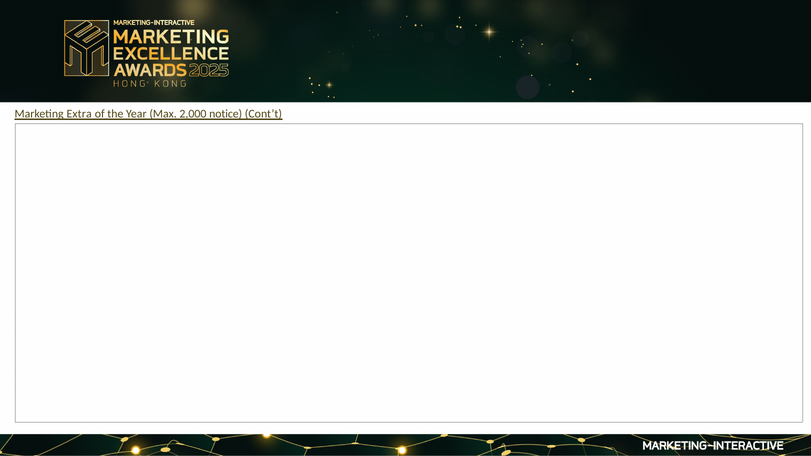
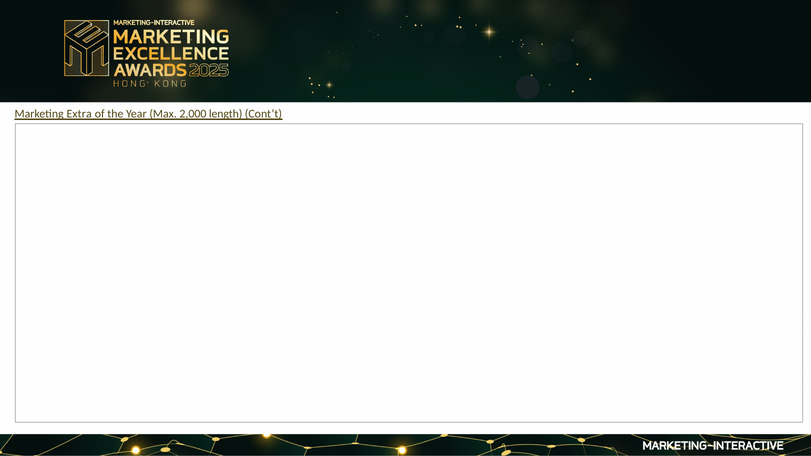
notice: notice -> length (226, 114)
